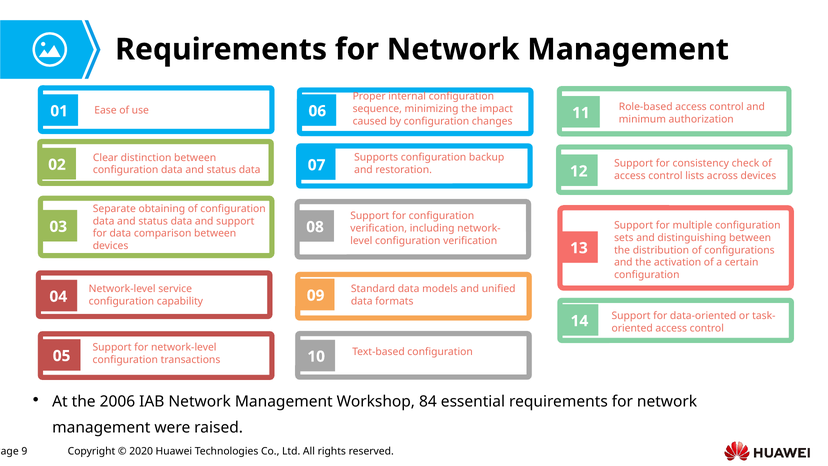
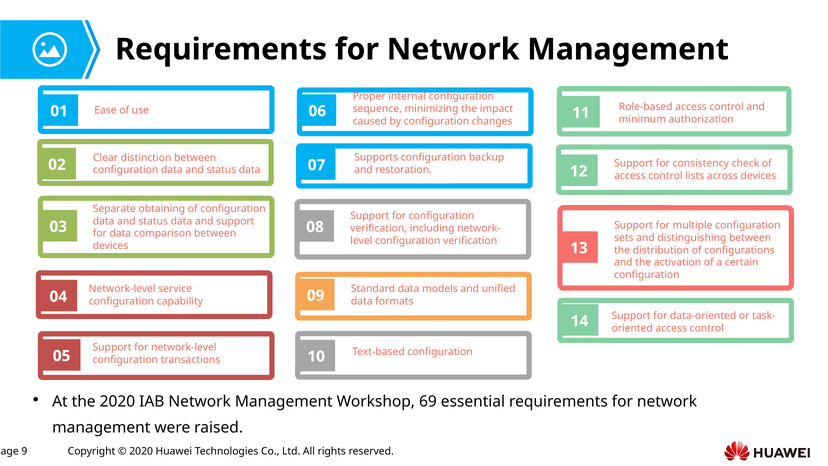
the 2006: 2006 -> 2020 (117, 401)
84: 84 -> 69 (428, 401)
